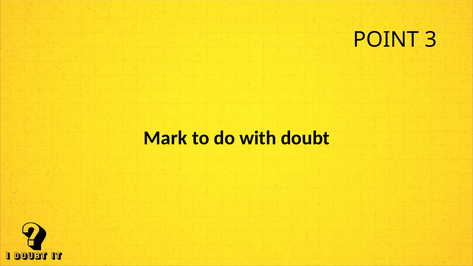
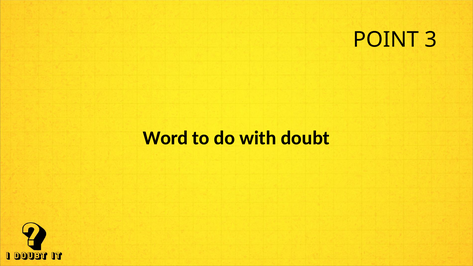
Mark: Mark -> Word (166, 138)
